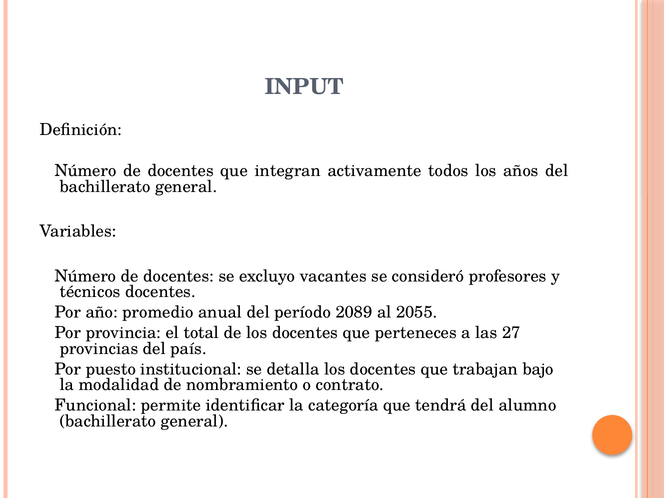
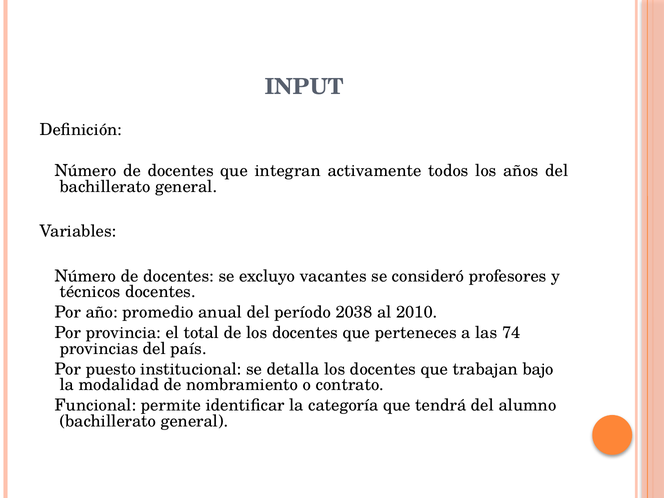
2089: 2089 -> 2038 (354, 312)
2055: 2055 -> 2010 (417, 312)
27: 27 -> 74 (511, 333)
